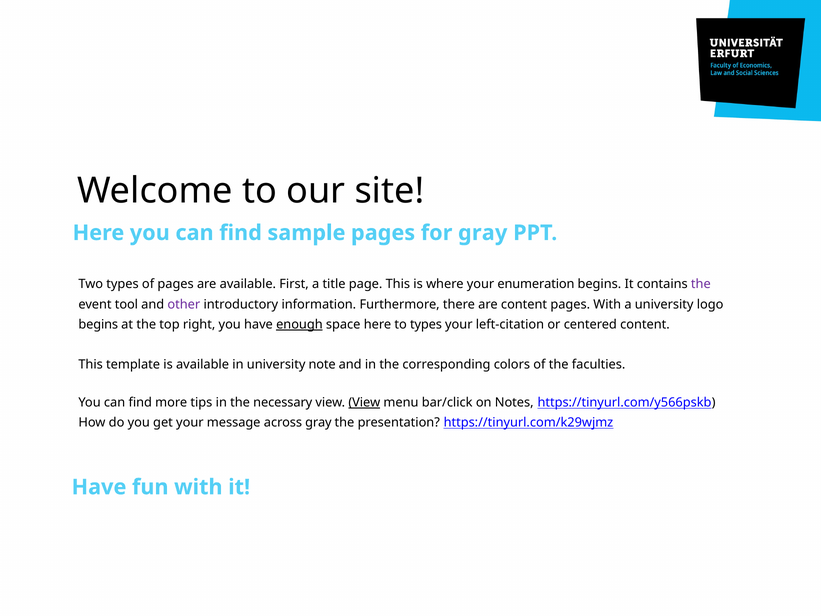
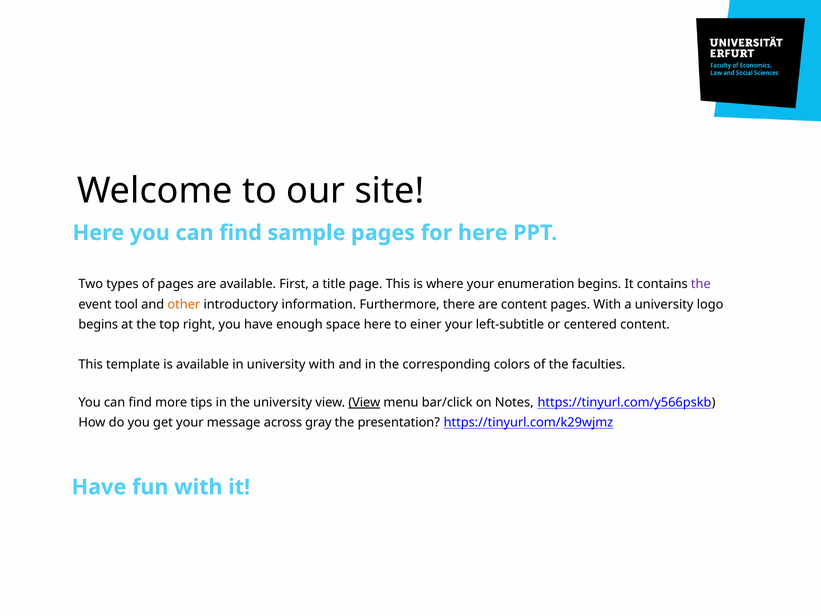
for gray: gray -> here (483, 233)
other colour: purple -> orange (184, 304)
enough underline: present -> none (299, 324)
to types: types -> einer (426, 324)
left-citation: left-citation -> left-subtitle (510, 324)
university note: note -> with (322, 364)
the necessary: necessary -> university (283, 402)
